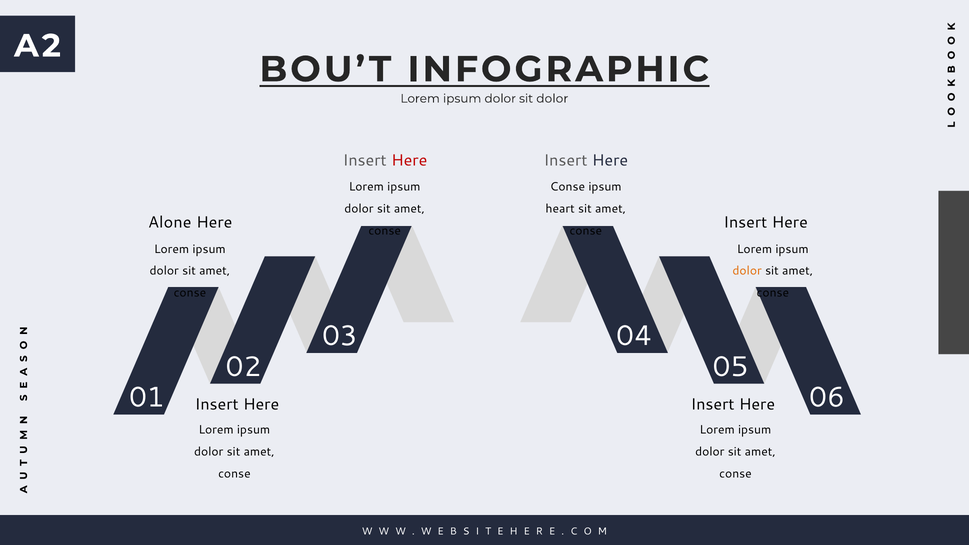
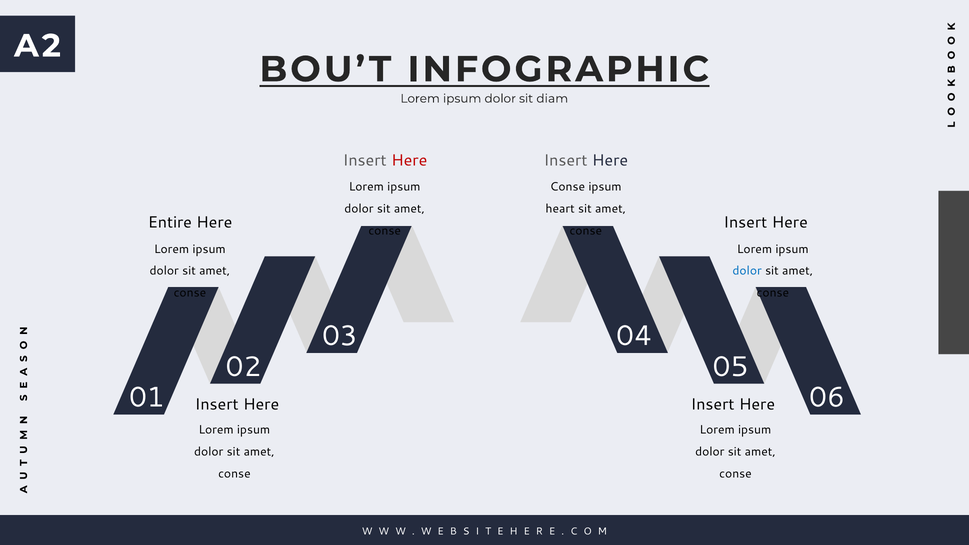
sit dolor: dolor -> diam (552, 99)
Alone: Alone -> Entire (170, 223)
dolor colour: orange -> blue (747, 271)
